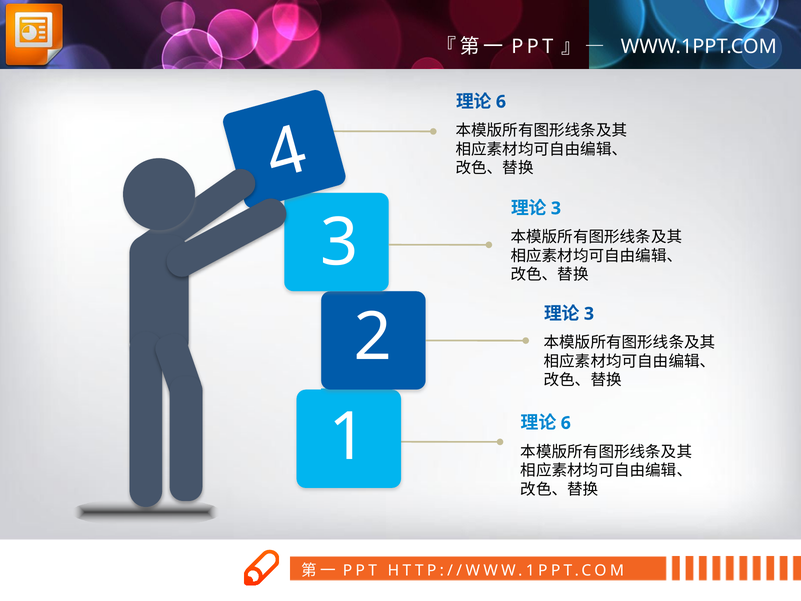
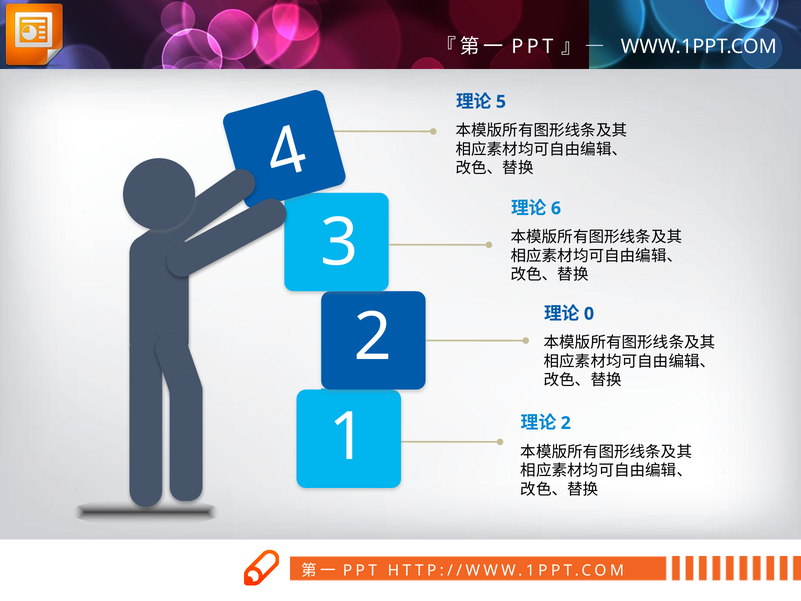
6: 6 -> 5 (501, 102)
3: 3 -> 6 (556, 208)
3: 3 -> 0 (589, 314)
6: 6 -> 2 (566, 423)
